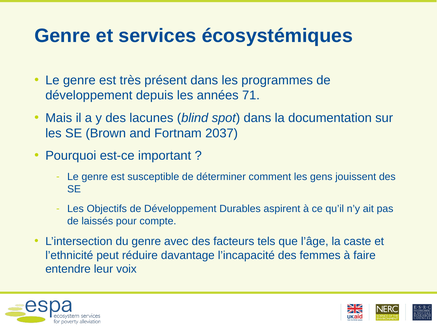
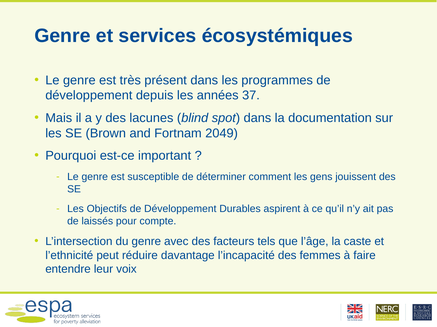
71: 71 -> 37 (251, 96)
2037: 2037 -> 2049 (222, 134)
